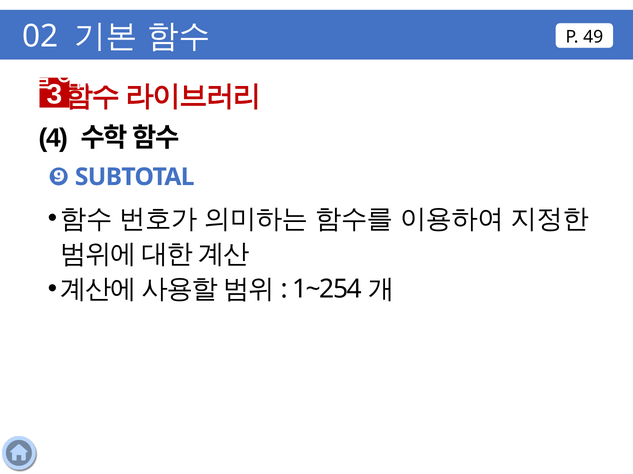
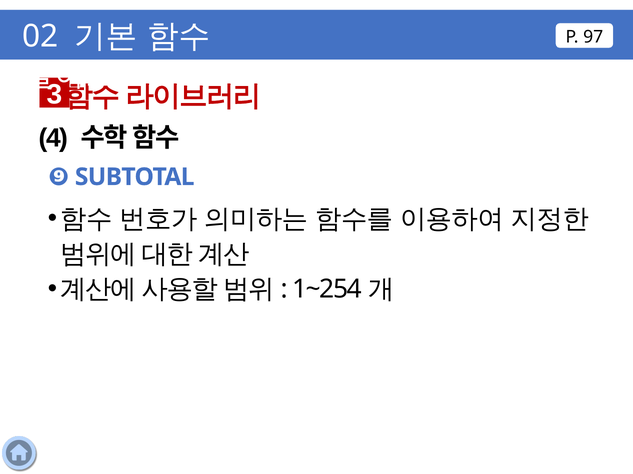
49: 49 -> 97 (593, 37)
